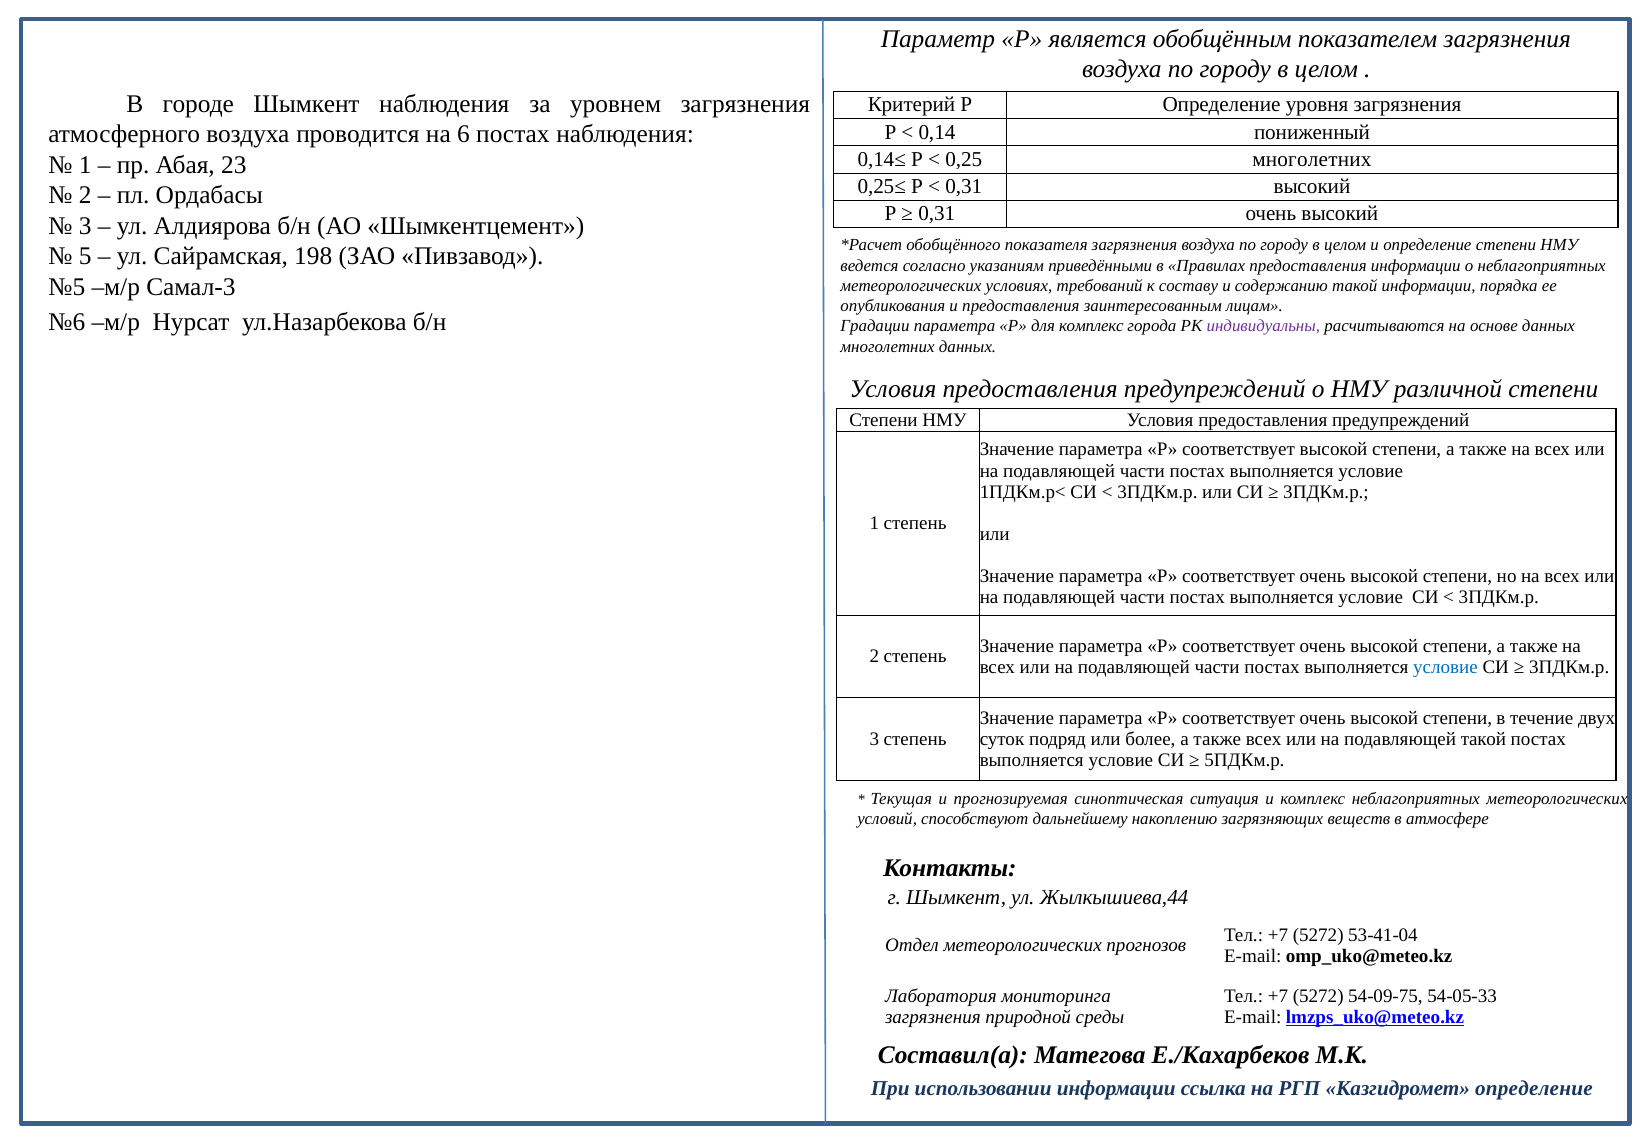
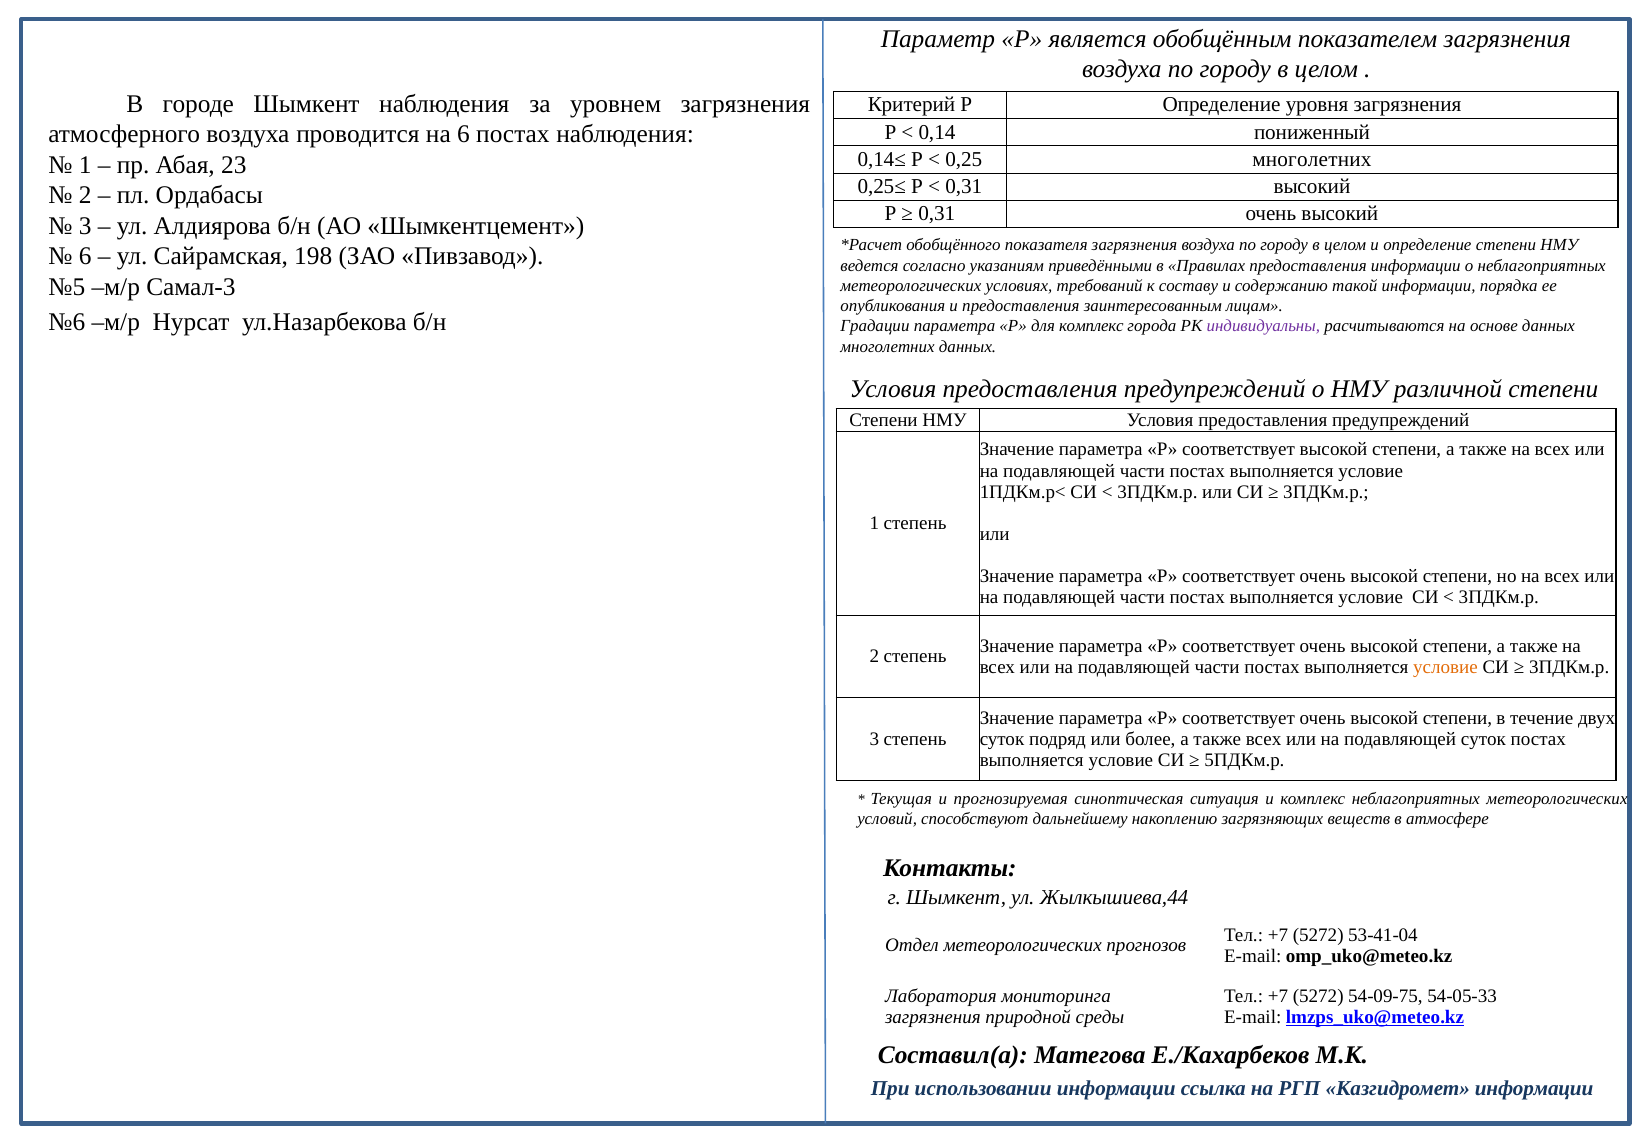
5: 5 -> 6 (85, 256)
условие colour: blue -> orange (1445, 667)
подавляющей такой: такой -> суток (1483, 739)
Казгидромет определение: определение -> информации (1534, 1088)
